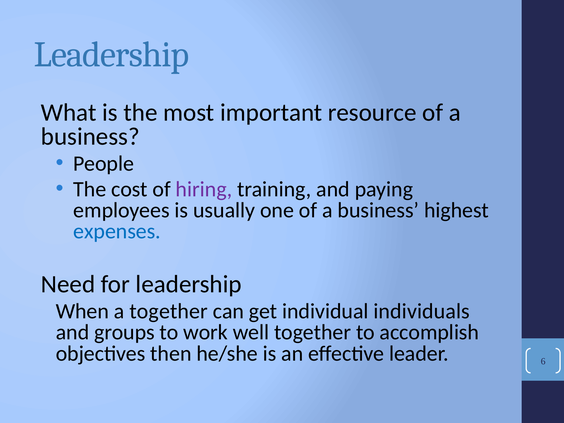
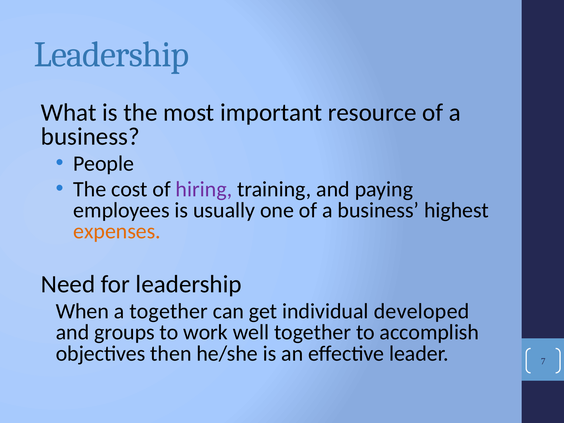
expenses colour: blue -> orange (117, 231)
individuals: individuals -> developed (422, 311)
6: 6 -> 7 (543, 361)
